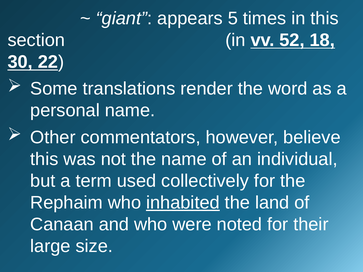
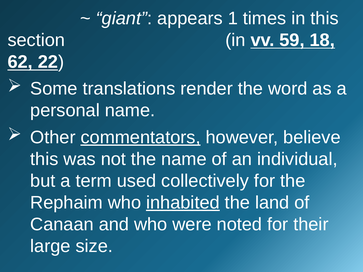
5: 5 -> 1 (233, 18)
52: 52 -> 59 (292, 40)
30: 30 -> 62 (20, 62)
commentators underline: none -> present (141, 137)
